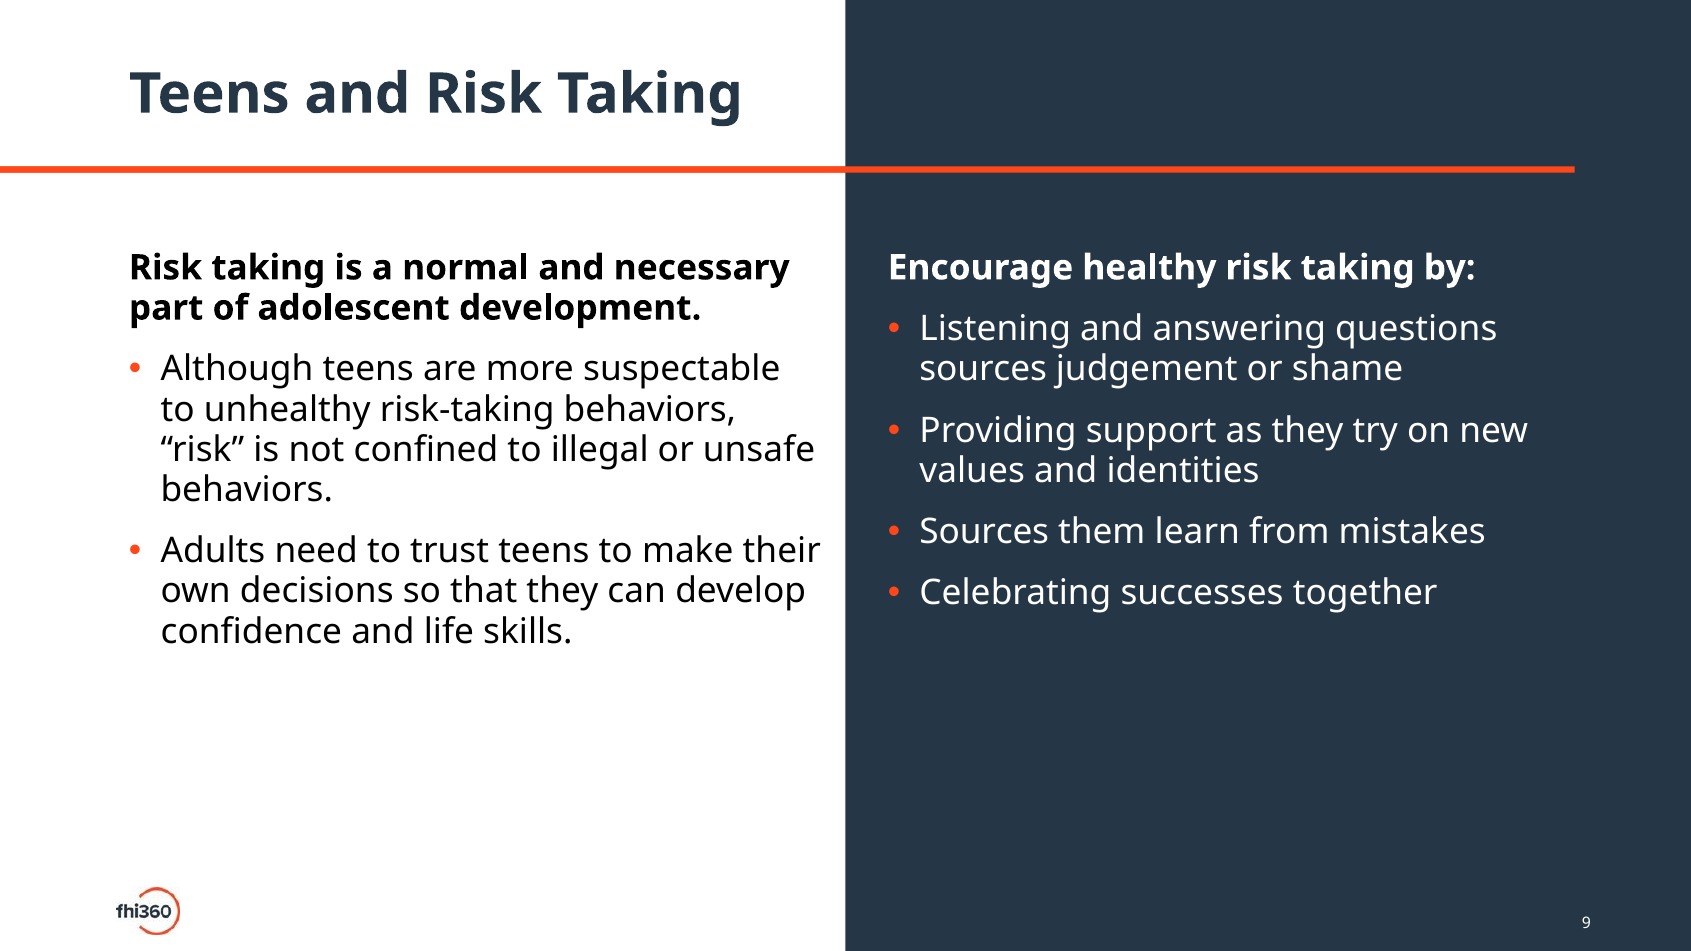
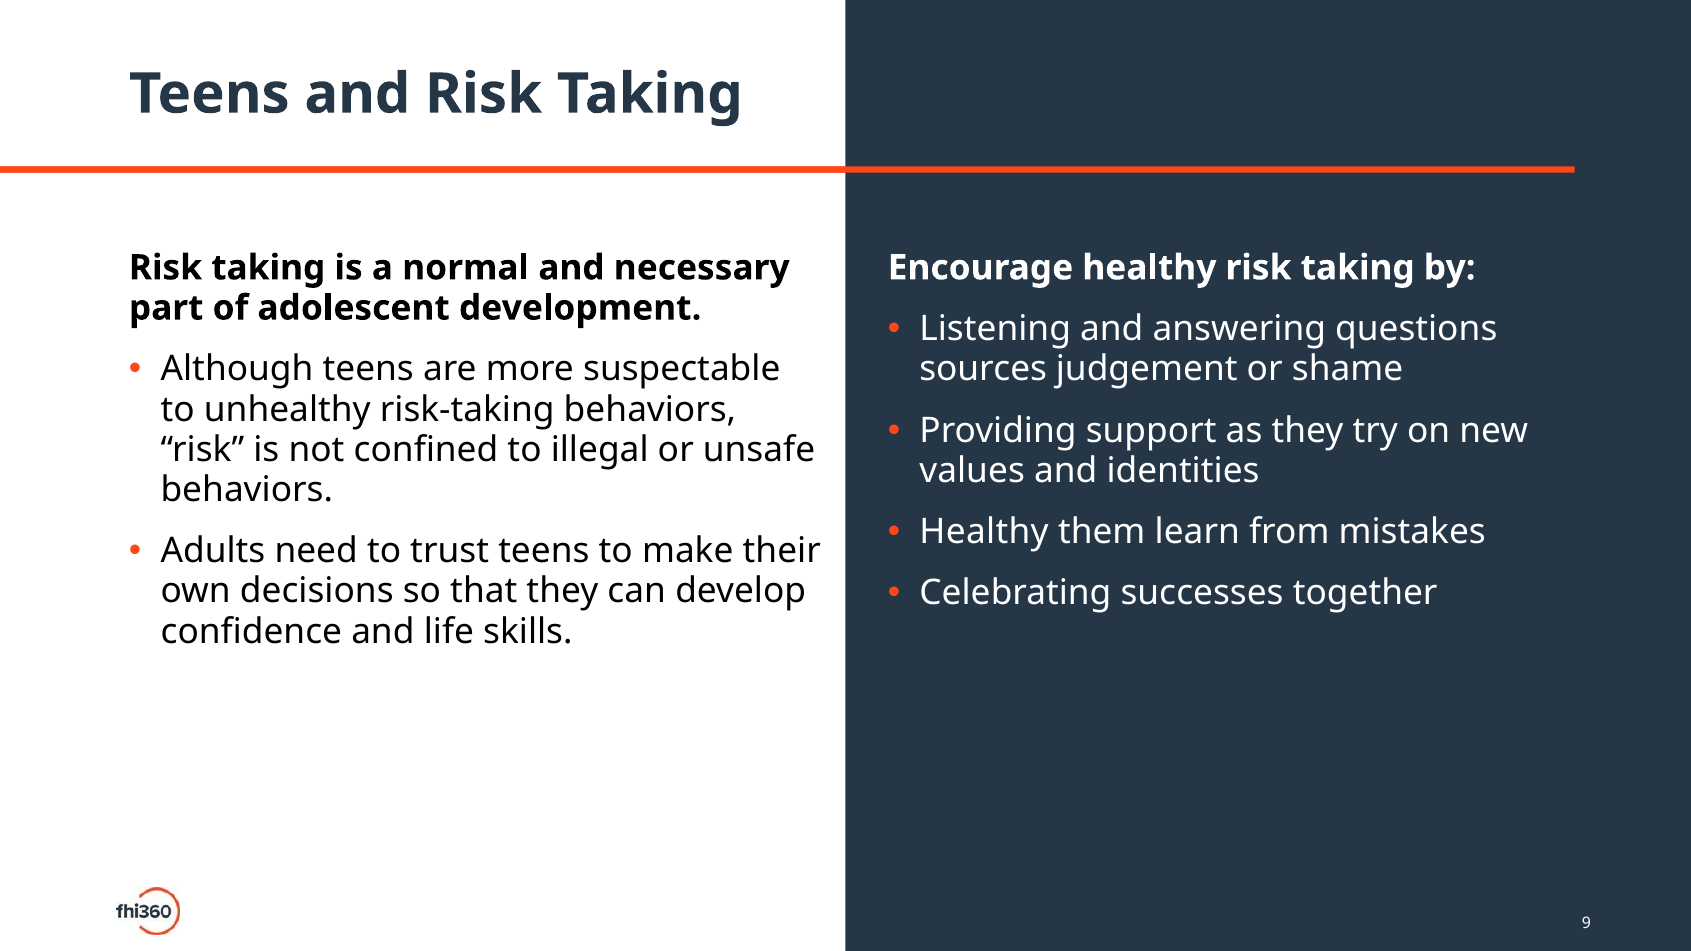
Sources: Sources -> Healthy (984, 532)
